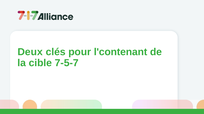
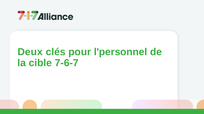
l'contenant: l'contenant -> l'personnel (121, 52)
7-5-7: 7-5-7 -> 7-6-7 (67, 63)
